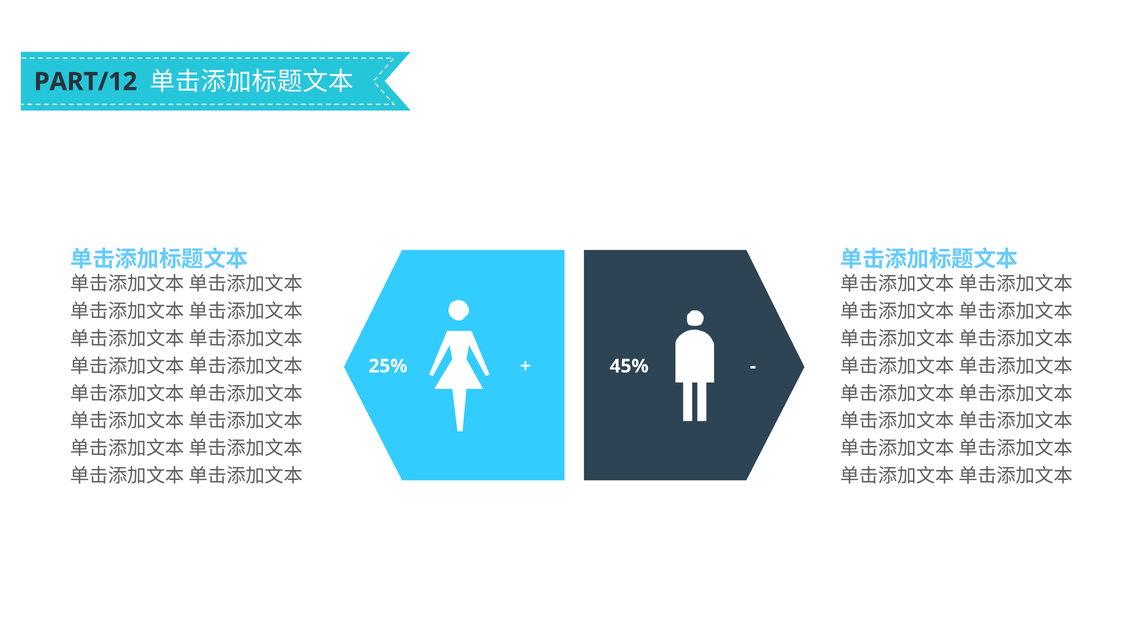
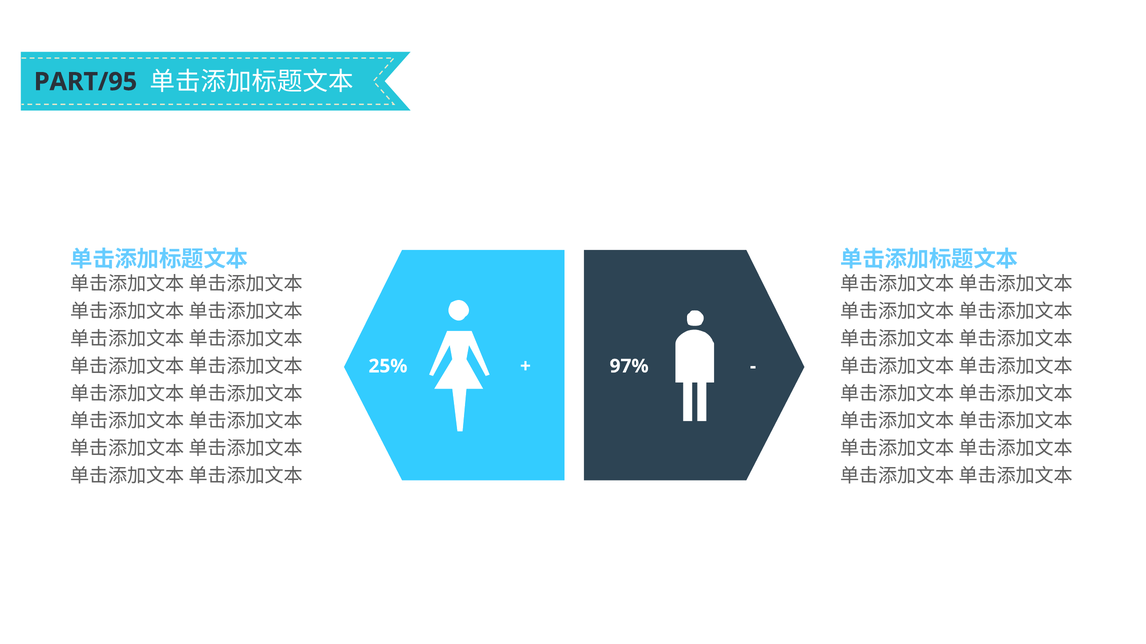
PART/12: PART/12 -> PART/95 (86, 82)
45%: 45% -> 97% (629, 366)
